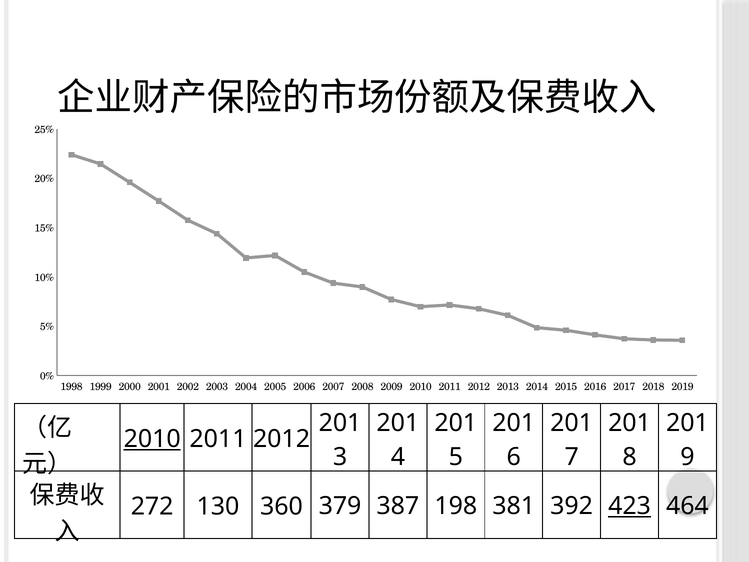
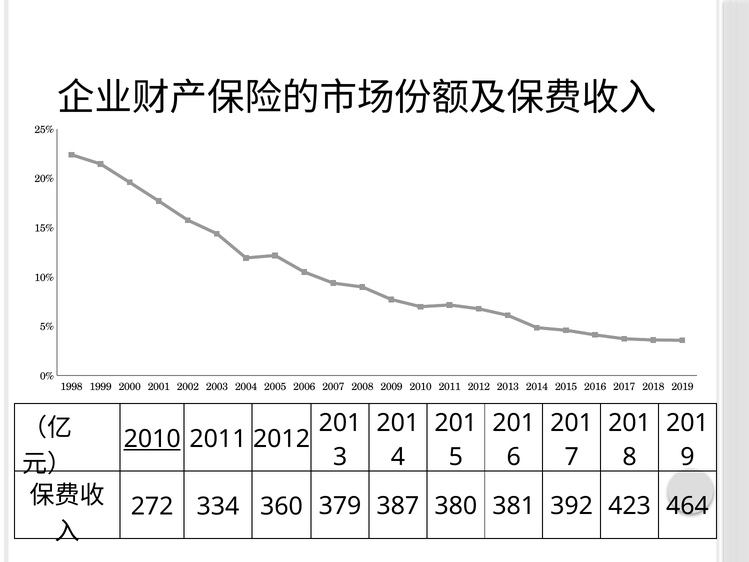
130: 130 -> 334 (218, 506)
198: 198 -> 380 (456, 506)
423 underline: present -> none (630, 506)
